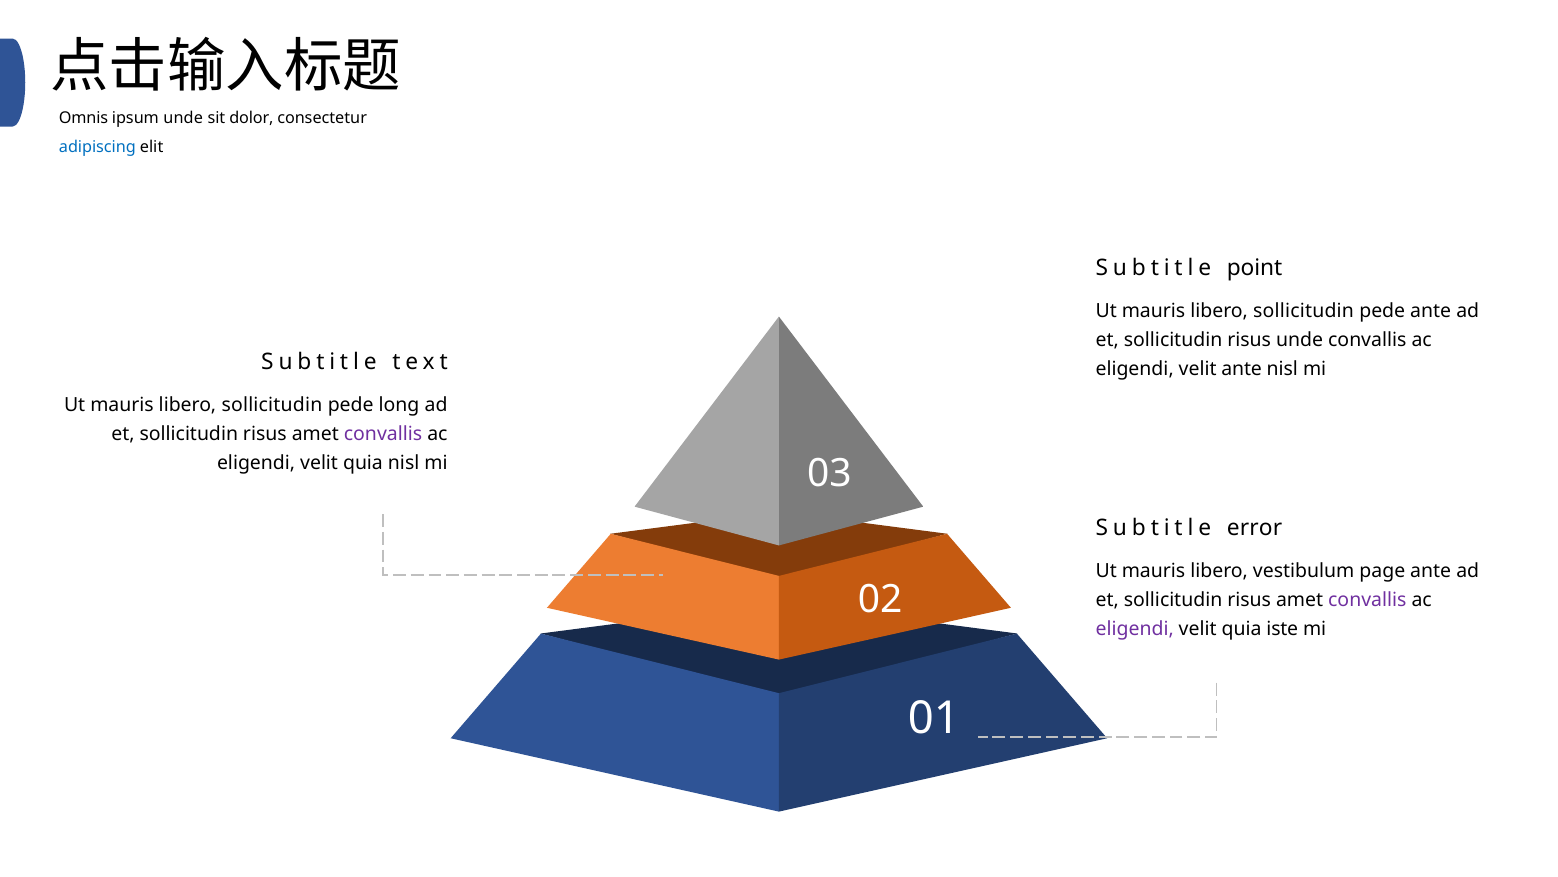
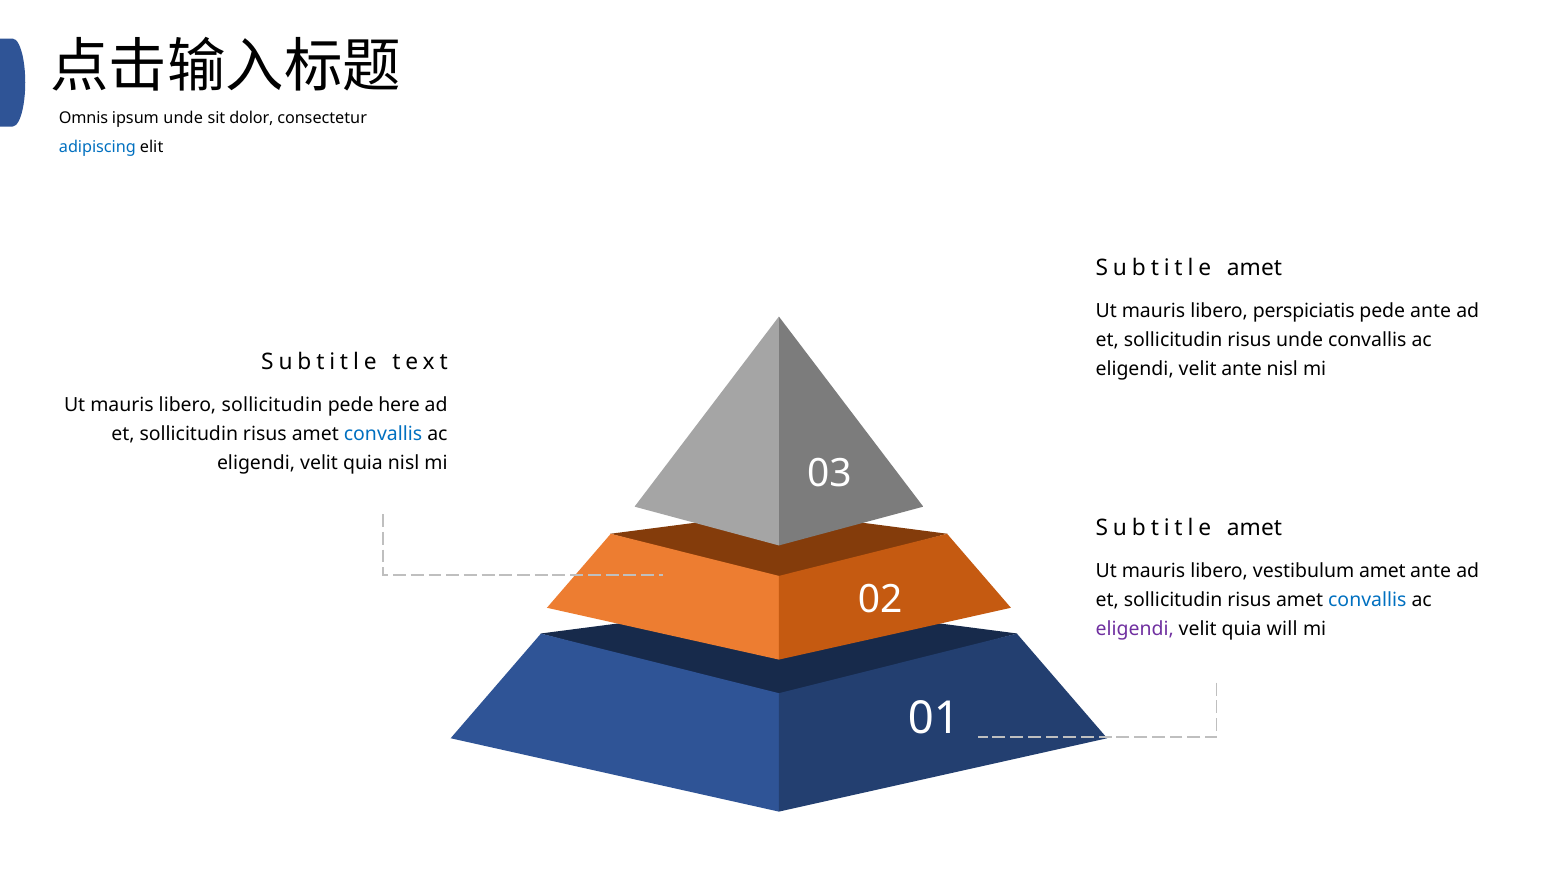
point: point -> amet (1255, 268)
sollicitudin: sollicitudin -> perspiciatis (1304, 310)
long: long -> here (399, 404)
convallis colour: purple -> blue (383, 434)
error: error -> amet (1255, 528)
vestibulum page: page -> amet (1382, 570)
convallis colour: purple -> blue (1367, 599)
iste: iste -> will (1282, 629)
